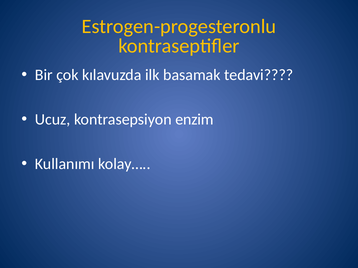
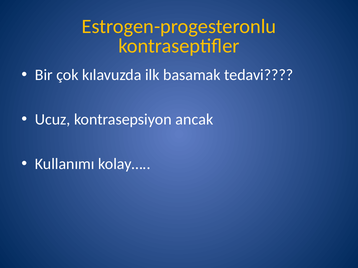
enzim: enzim -> ancak (194, 120)
